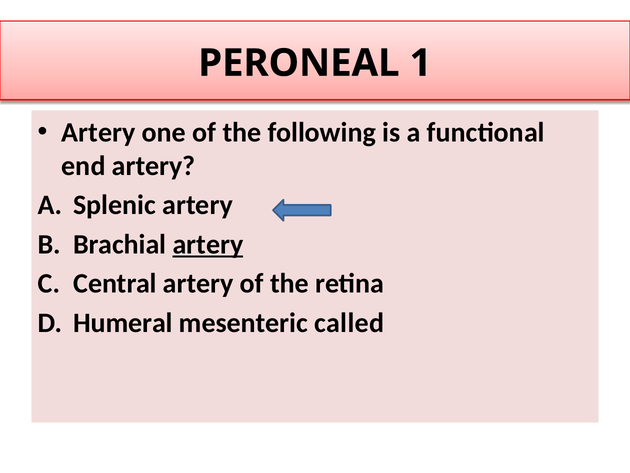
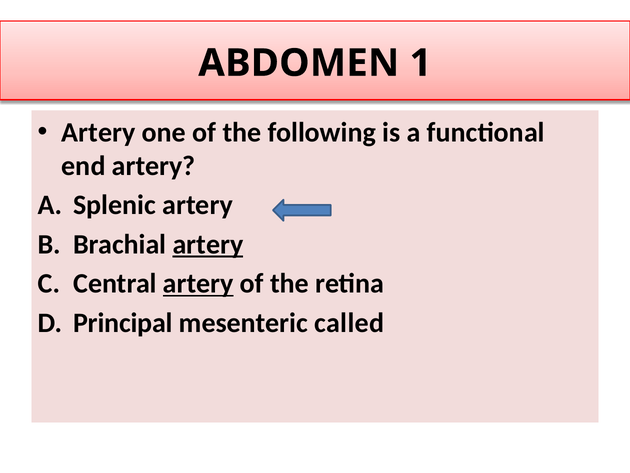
PERONEAL: PERONEAL -> ABDOMEN (299, 63)
artery underline: none -> present (198, 283)
Humeral: Humeral -> Principal (123, 323)
